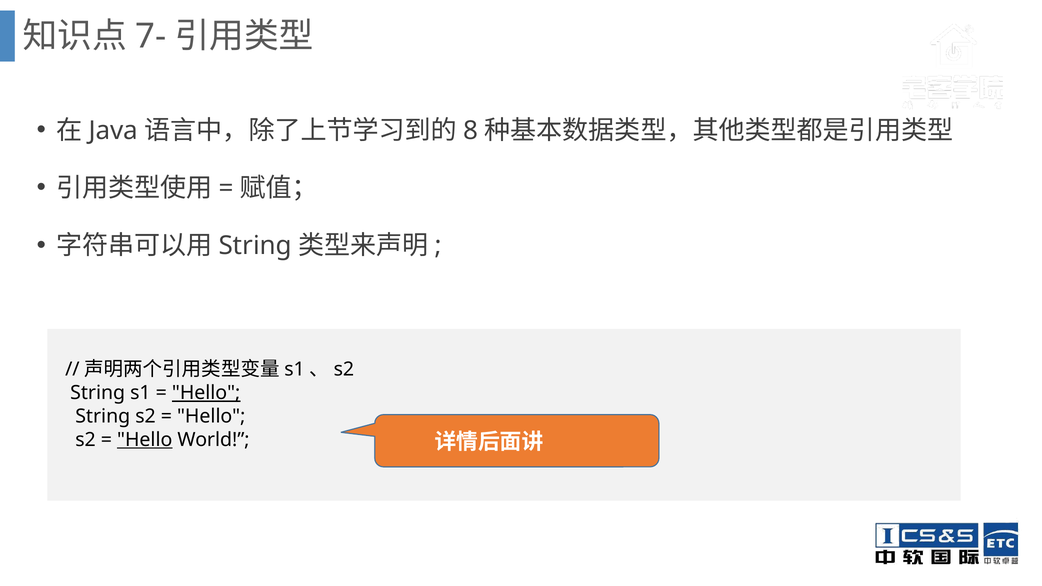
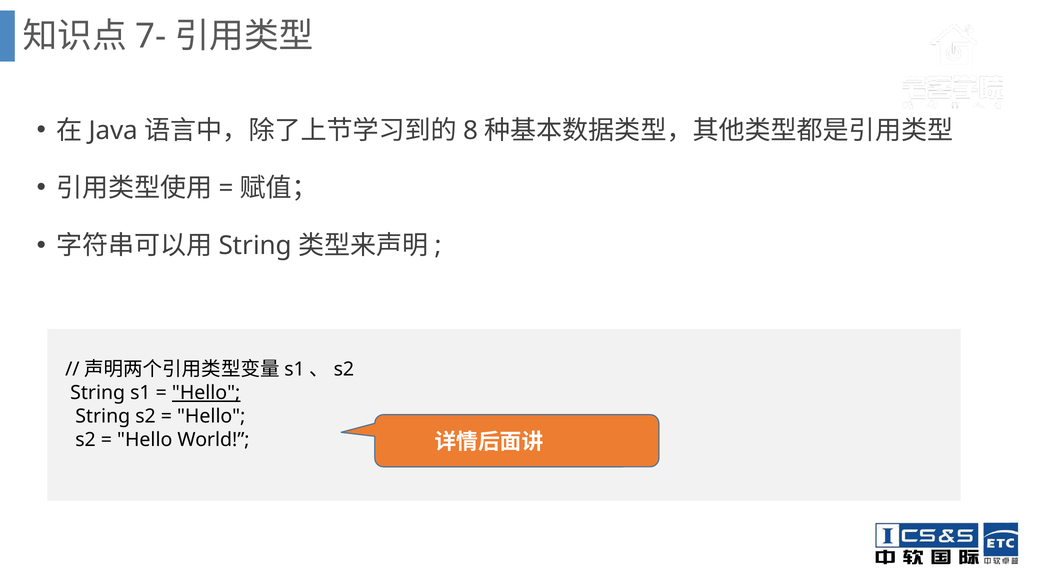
Hello underline: present -> none (145, 440)
